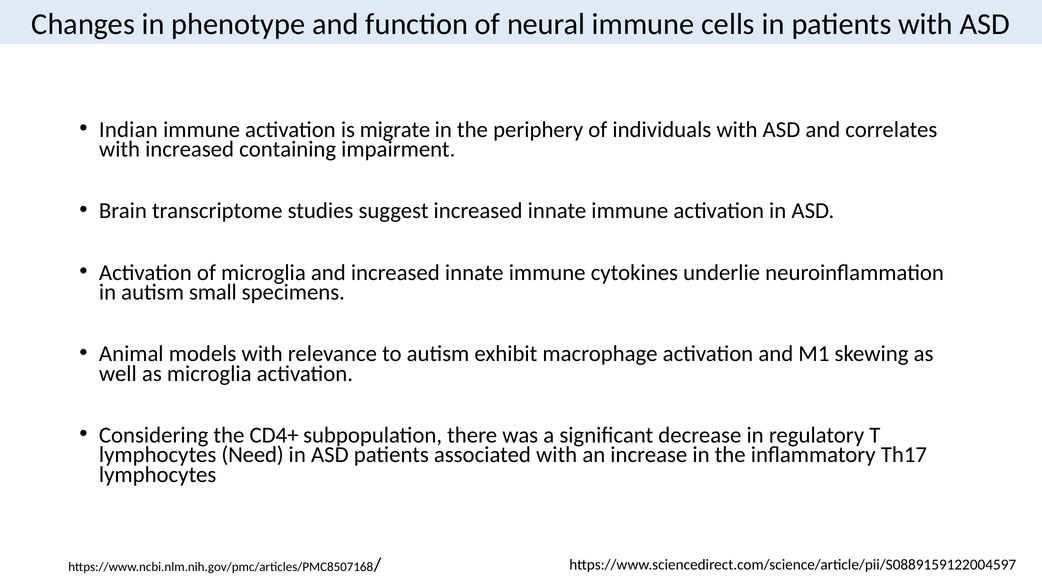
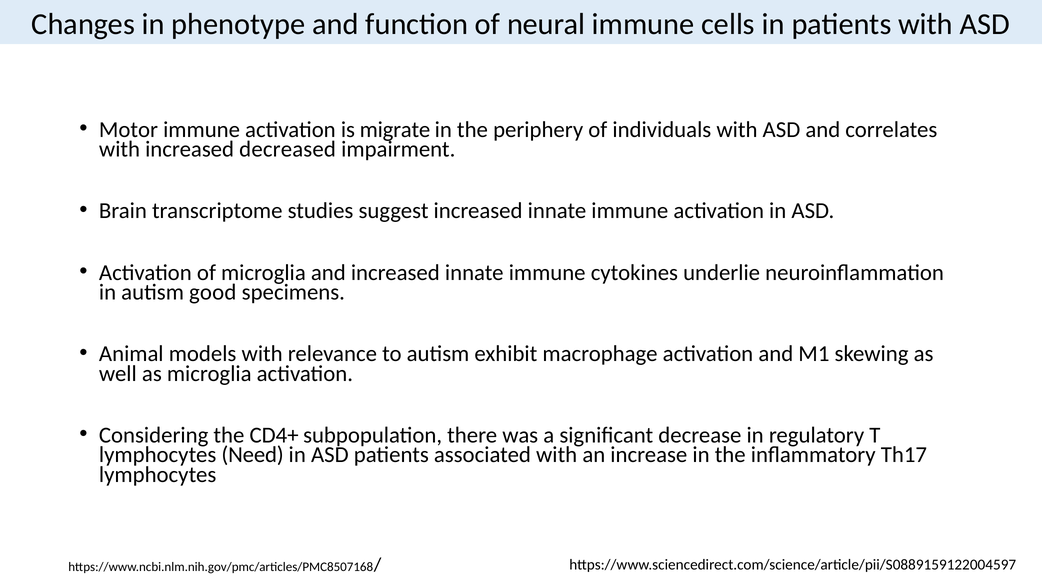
Indian: Indian -> Motor (128, 130)
containing: containing -> decreased (288, 149)
small: small -> good (213, 292)
